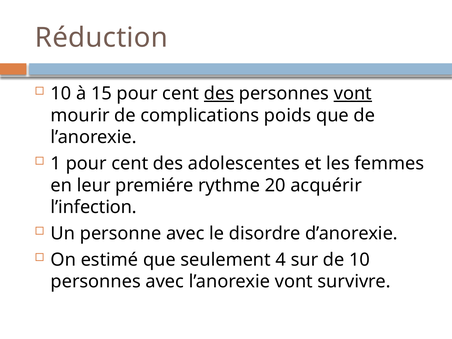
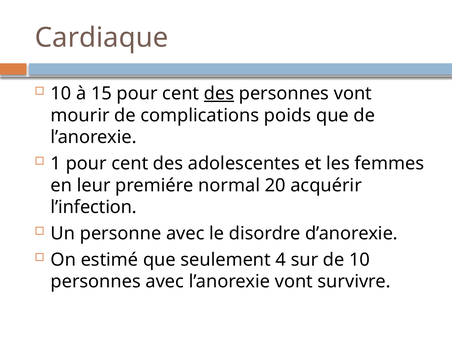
Réduction: Réduction -> Cardiaque (102, 38)
vont underline: present -> none (353, 94)
rythme: rythme -> normal (229, 185)
